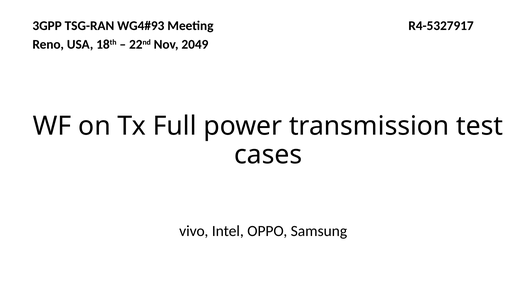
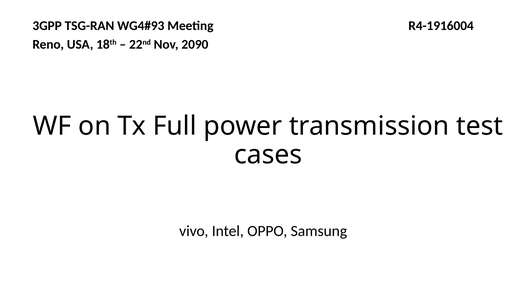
R4-5327917: R4-5327917 -> R4-1916004 (441, 26)
2049: 2049 -> 2090 (195, 44)
